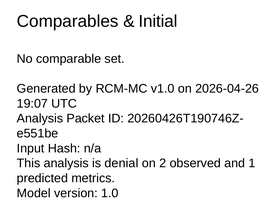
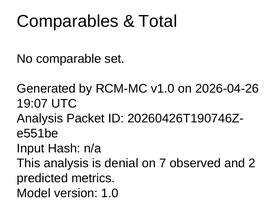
Initial: Initial -> Total (158, 21)
2: 2 -> 7 (163, 163)
1: 1 -> 2 (252, 163)
